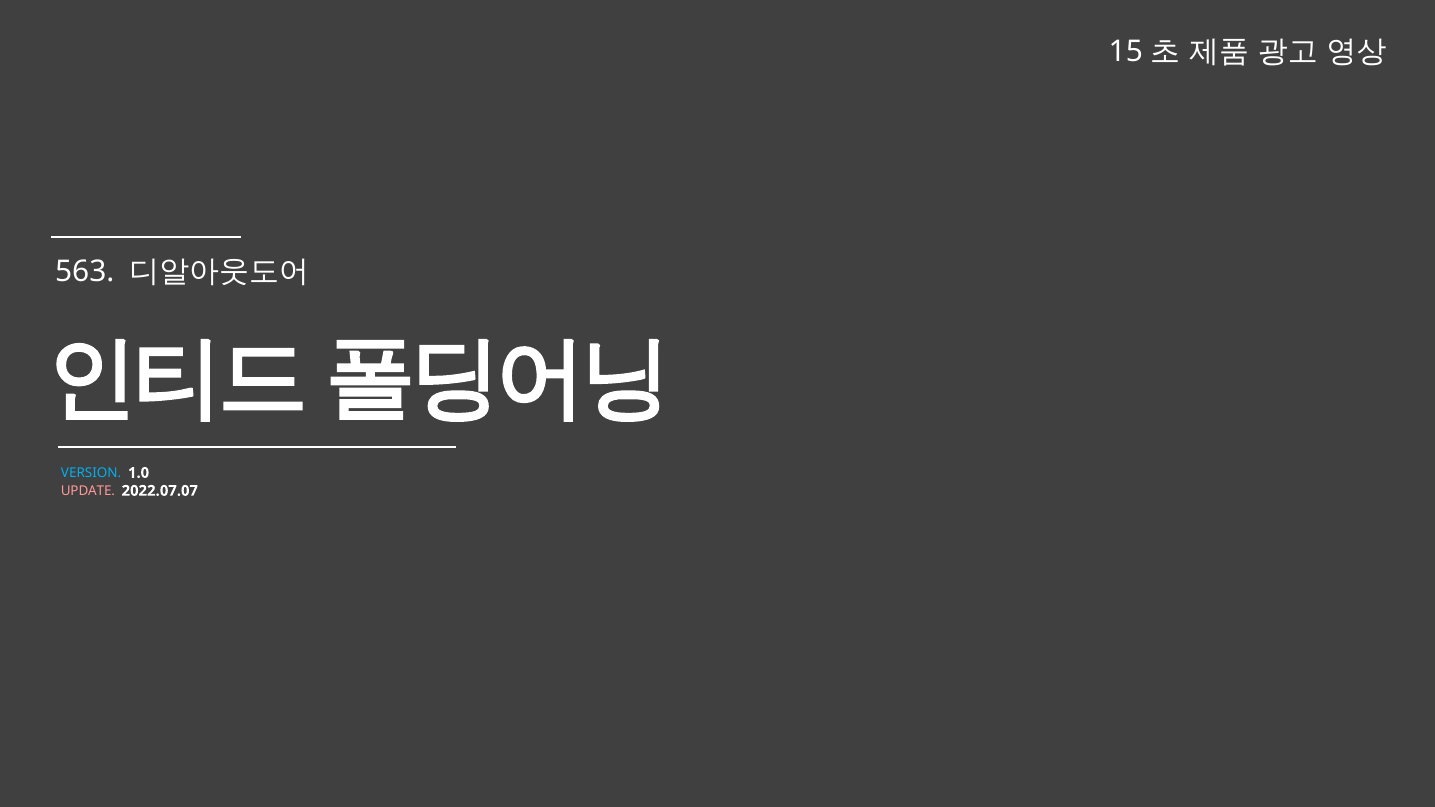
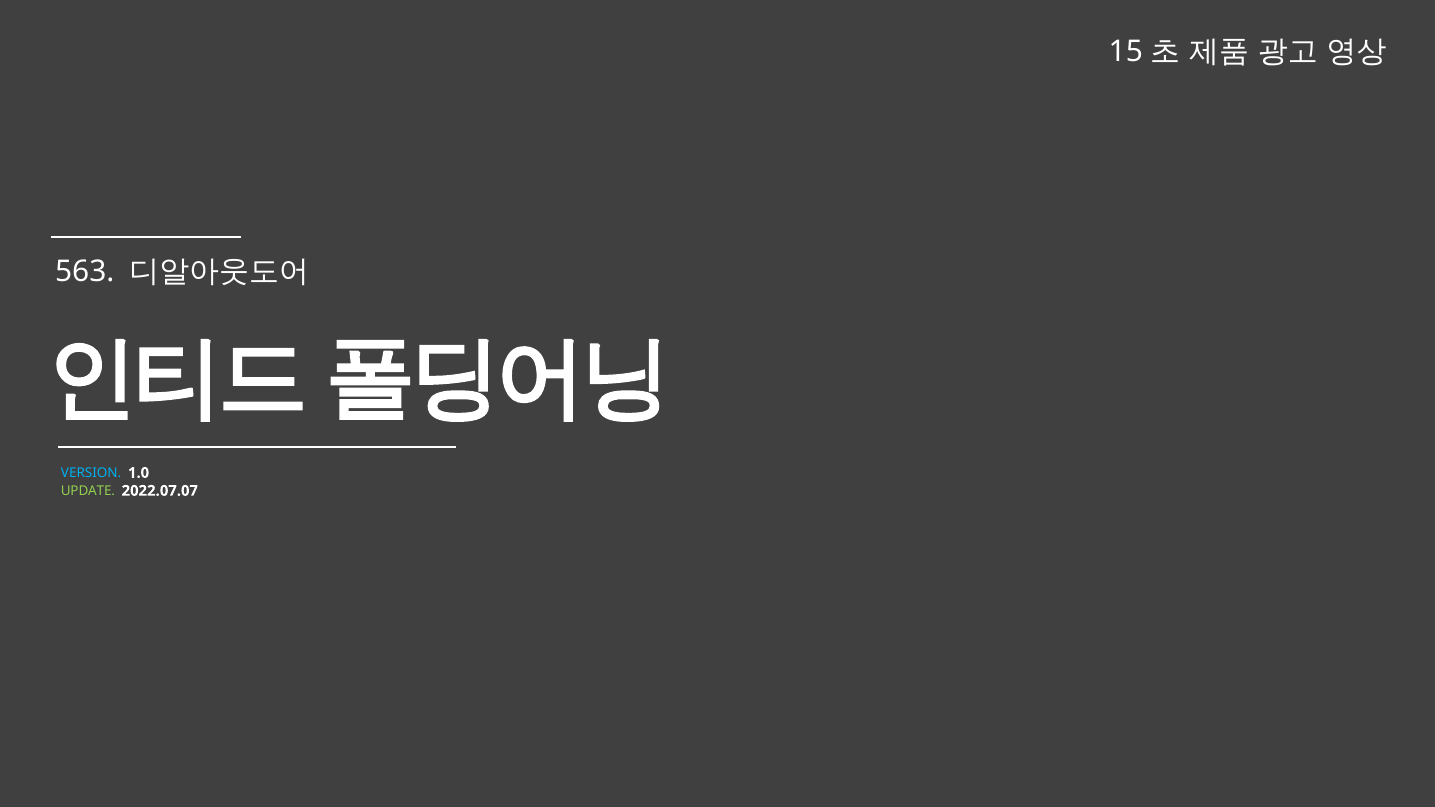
UPDATE colour: pink -> light green (88, 491)
